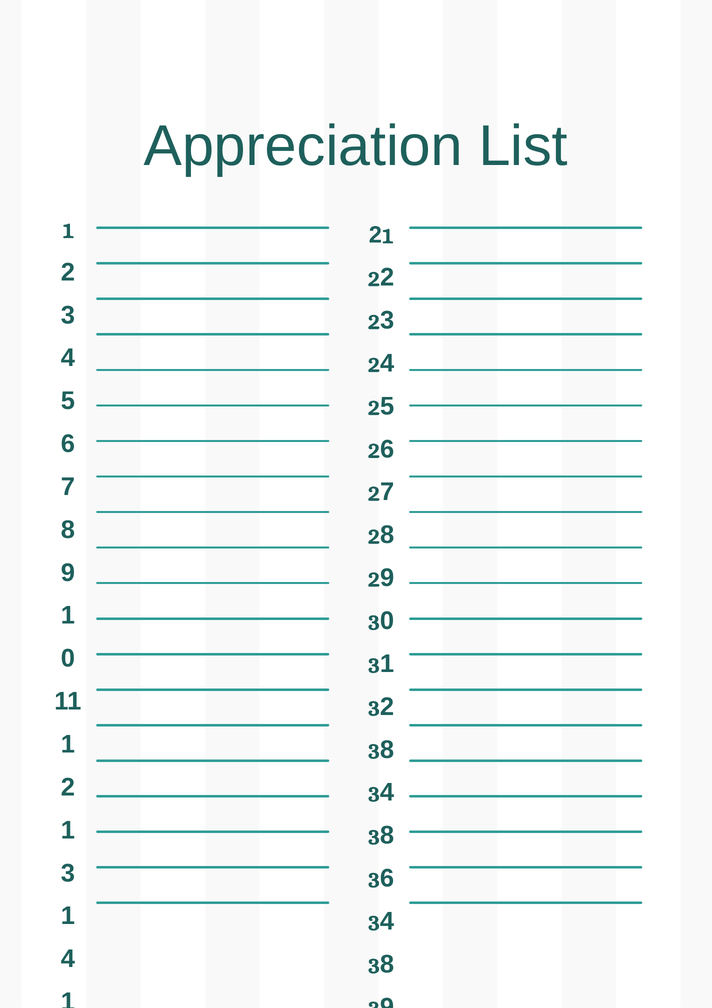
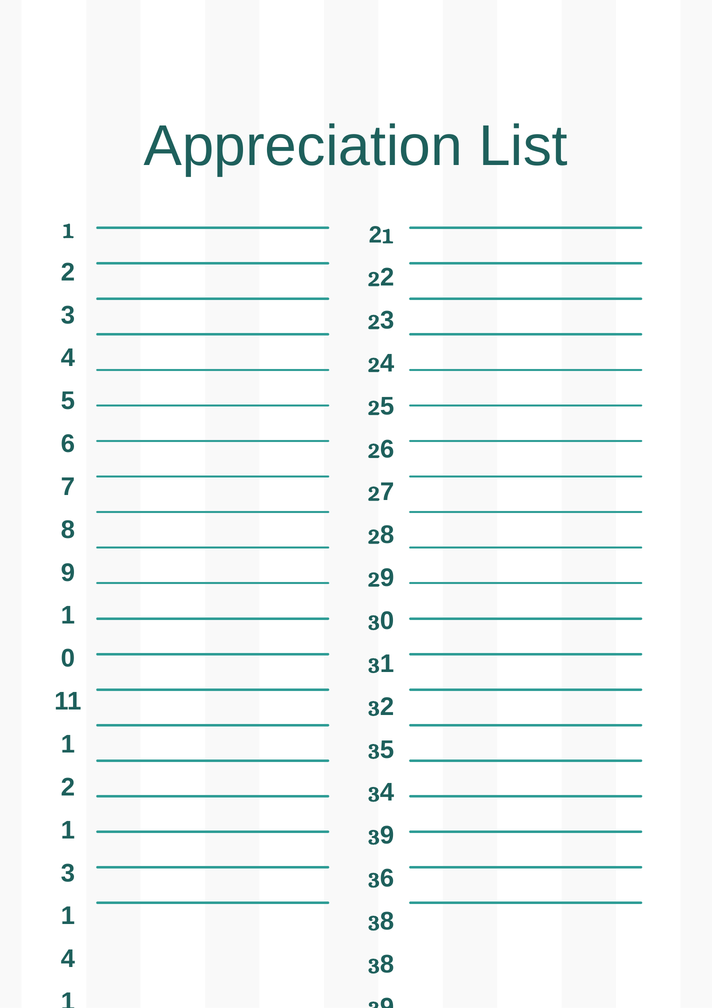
8: 8 -> 5 (387, 749)
8: 8 -> 9 (387, 835)
4: 4 -> 8 (387, 921)
